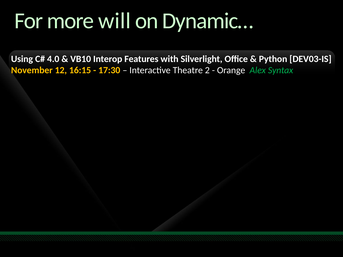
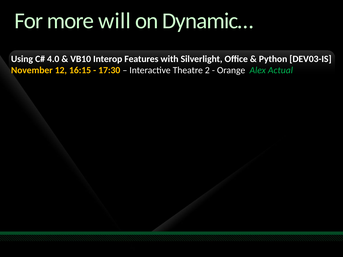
Syntax: Syntax -> Actual (280, 70)
